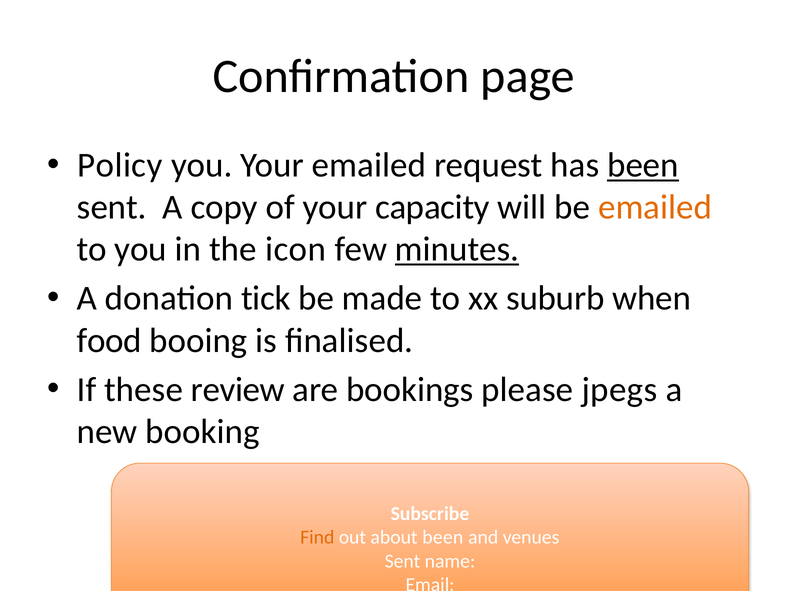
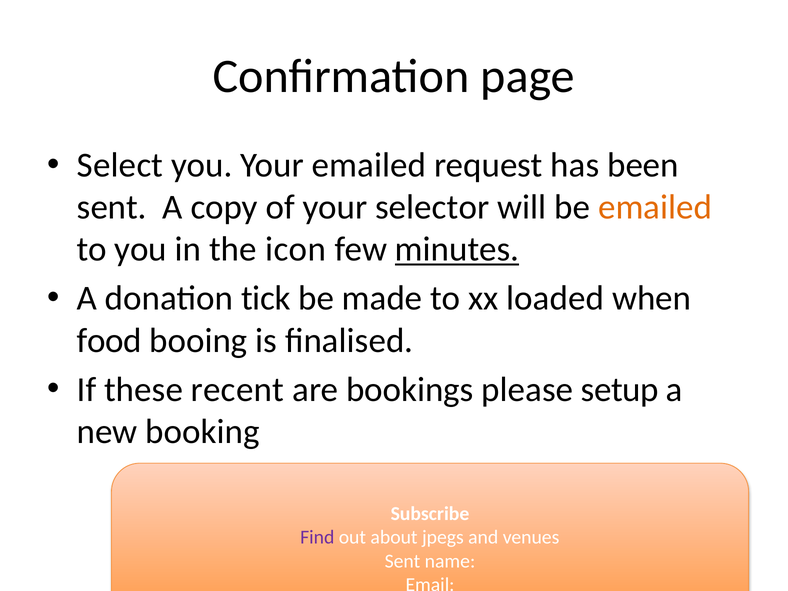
Policy: Policy -> Select (120, 165)
been underline: present -> none (643, 165)
capacity: capacity -> selector (432, 207)
suburb: suburb -> loaded (555, 298)
review: review -> recent (237, 390)
jpegs: jpegs -> setup (620, 390)
Find colour: orange -> purple (317, 537)
about been: been -> jpegs (443, 537)
